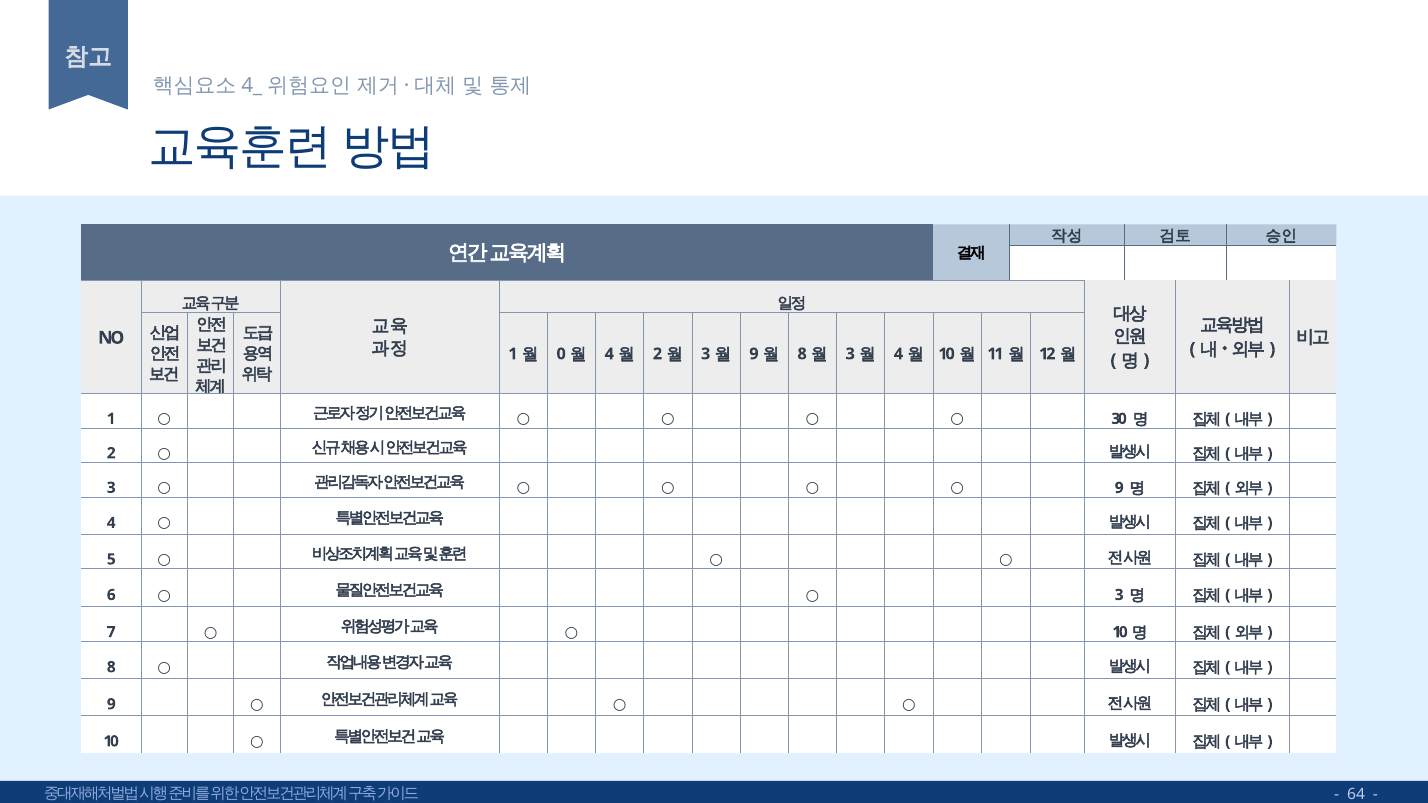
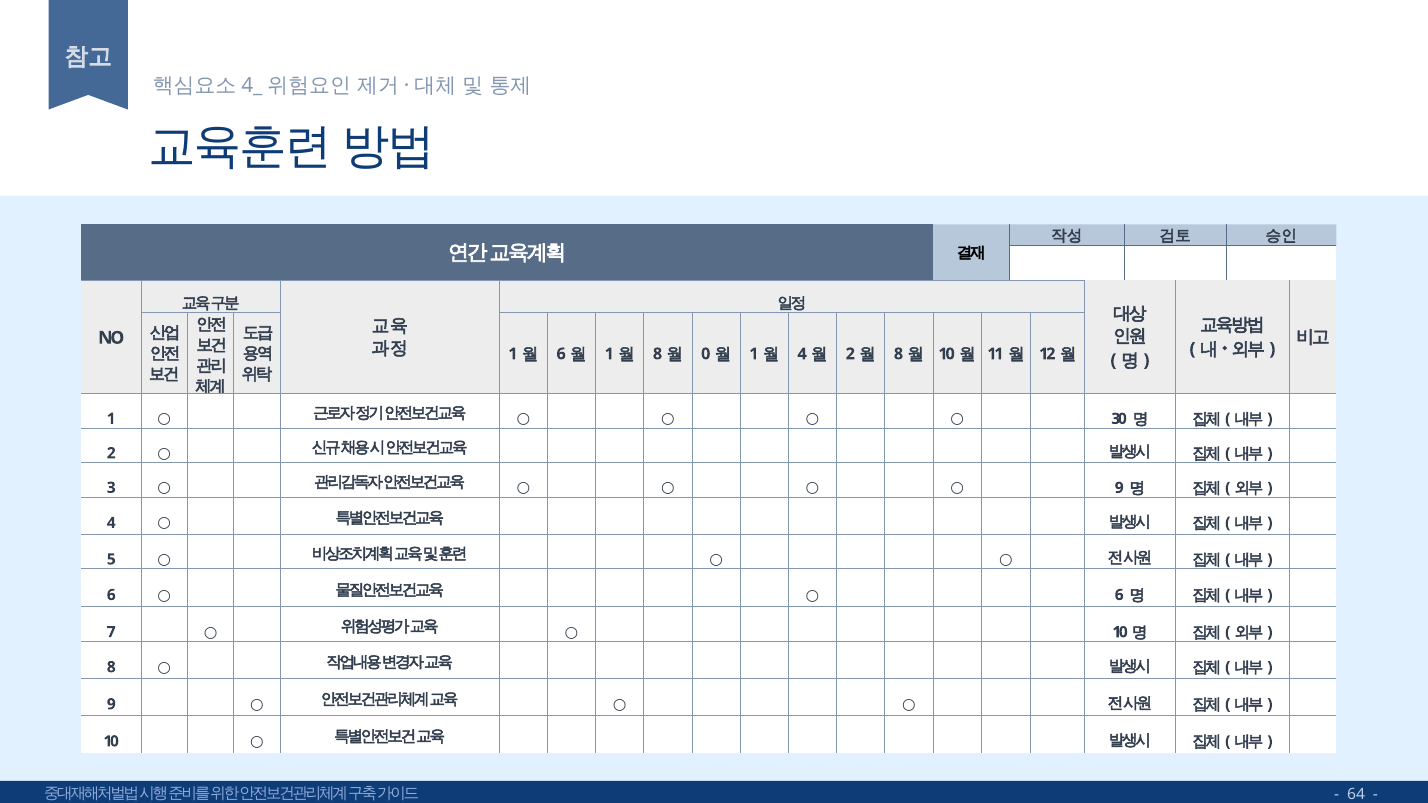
0: 0 -> 6 (561, 354)
4: 4 -> 1 (609, 354)
2: 2 -> 8 (658, 354)
3: 3 -> 0 (706, 354)
9: 9 -> 1 (754, 354)
8: 8 -> 4 (802, 354)
3: 3 -> 2 (850, 354)
4: 4 -> 8 (898, 354)
3: 3 -> 6 (1119, 595)
